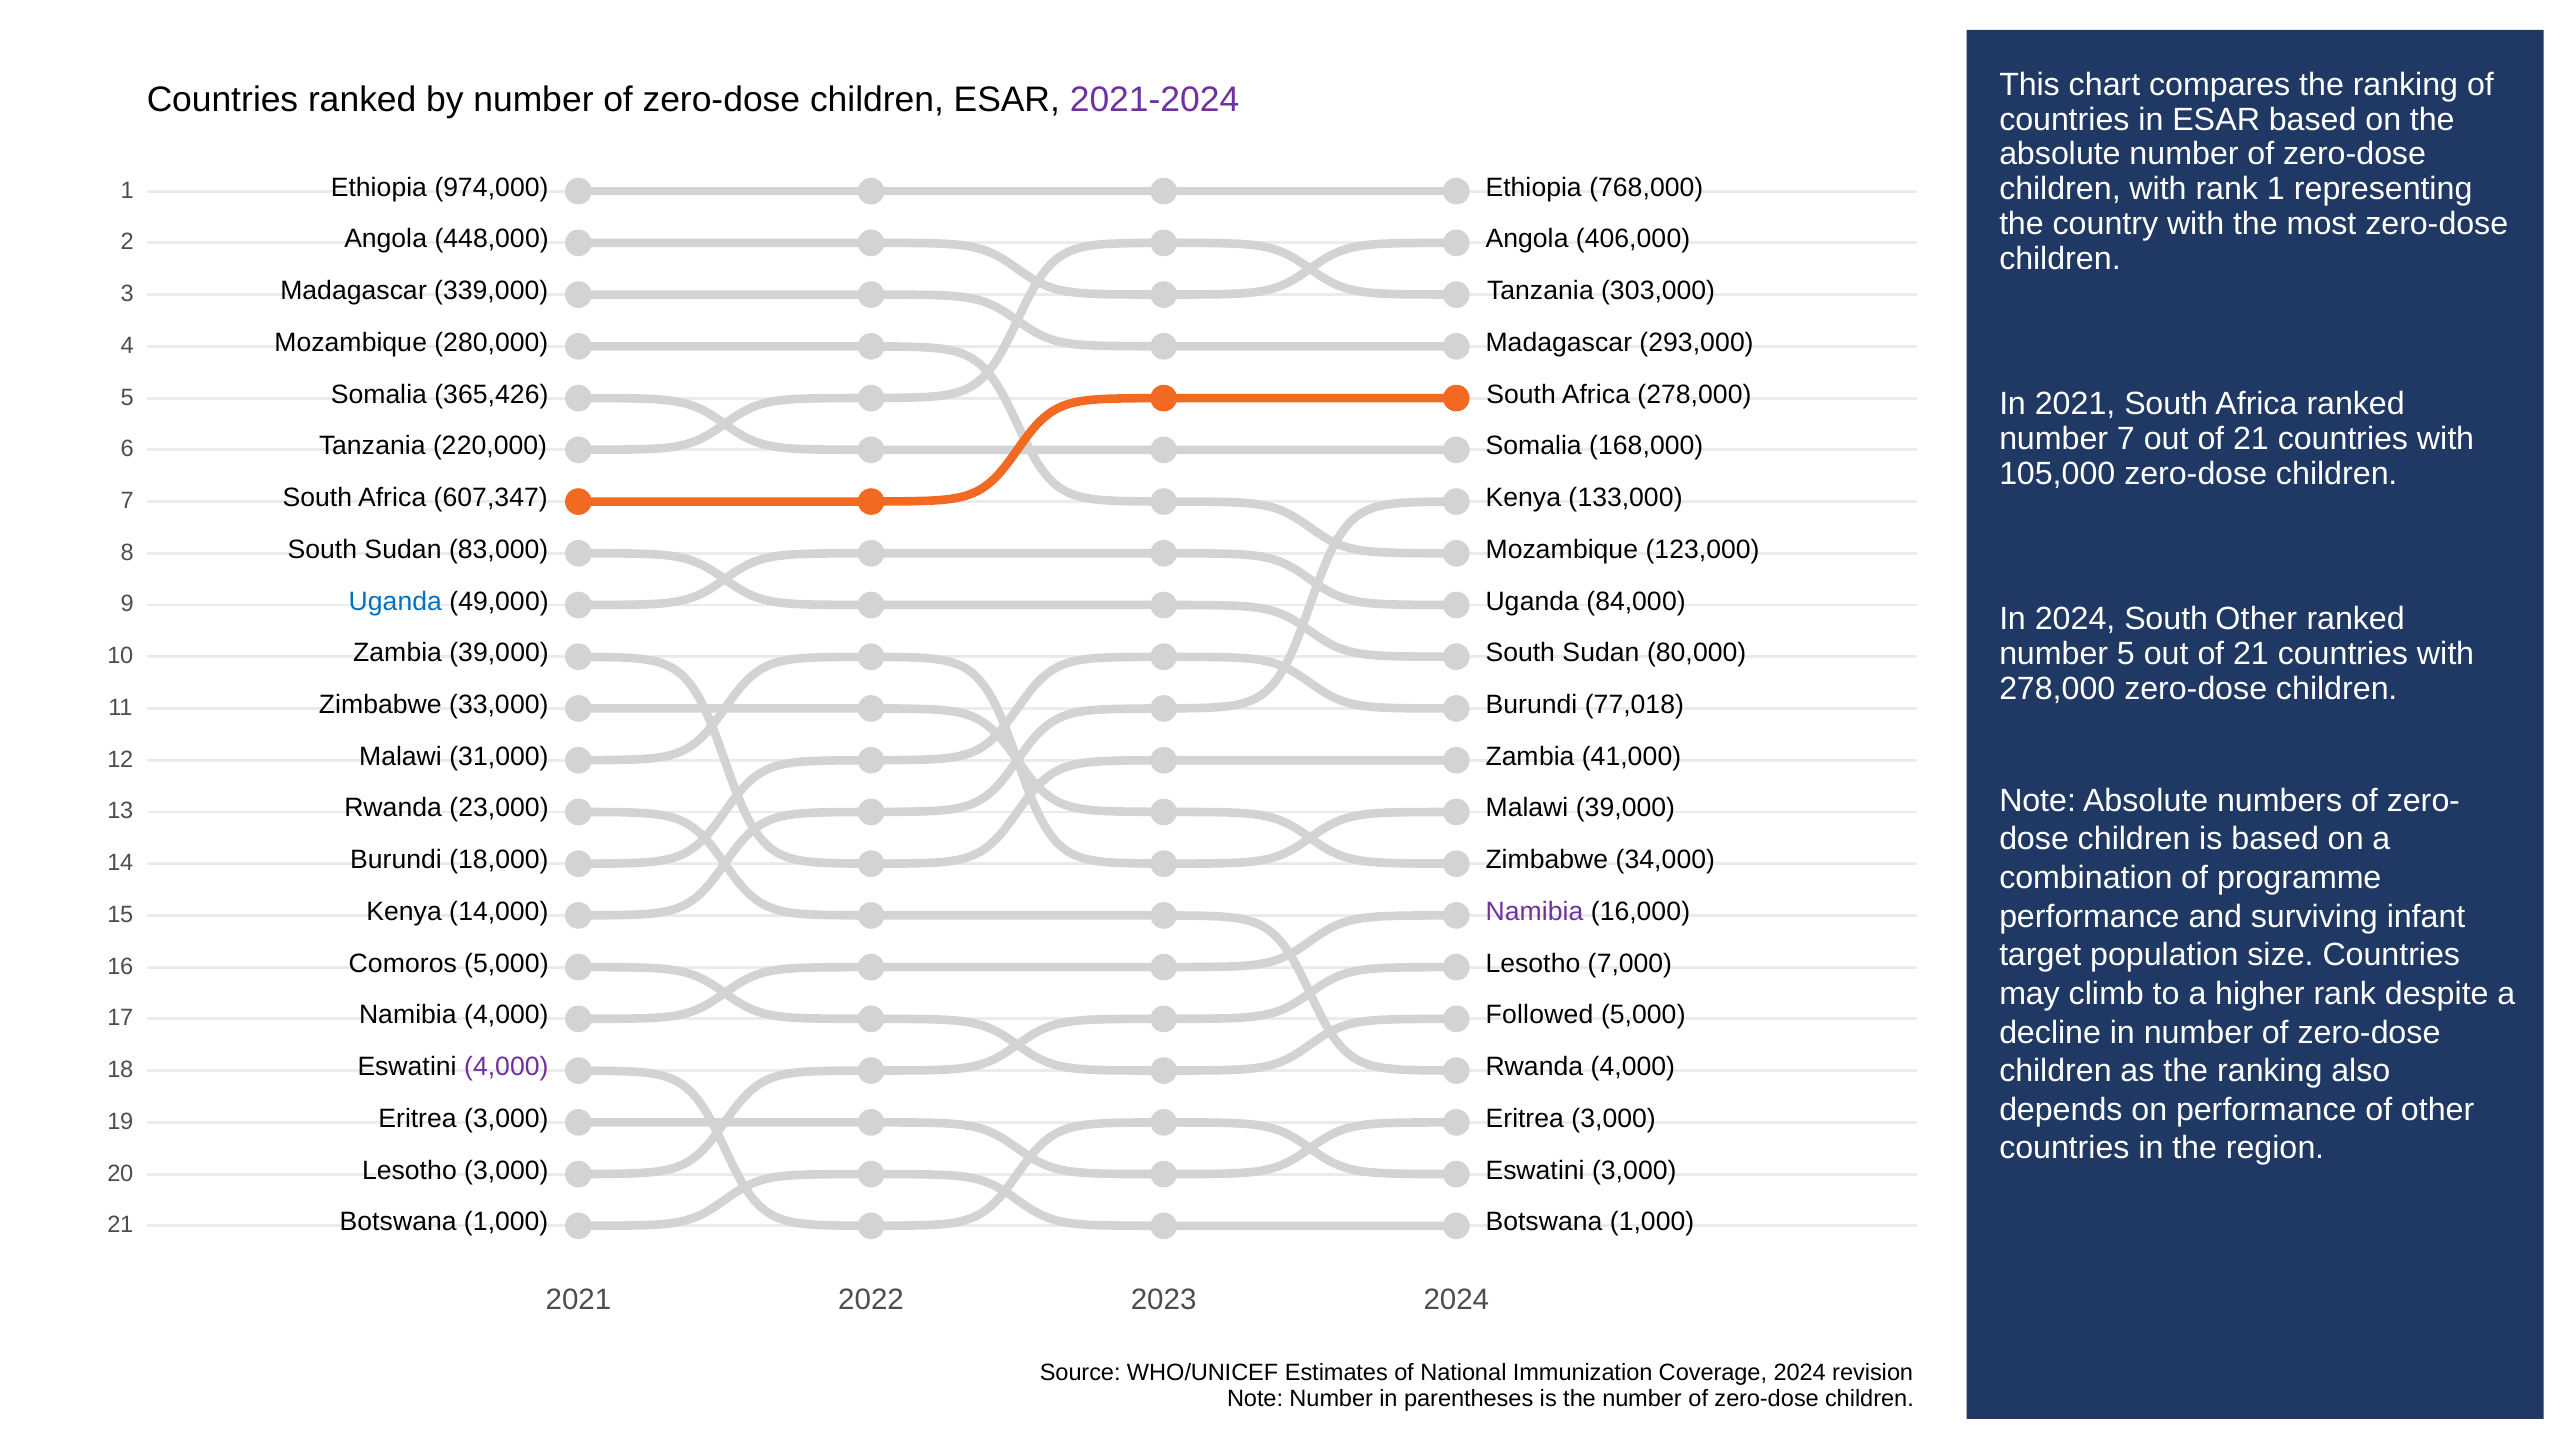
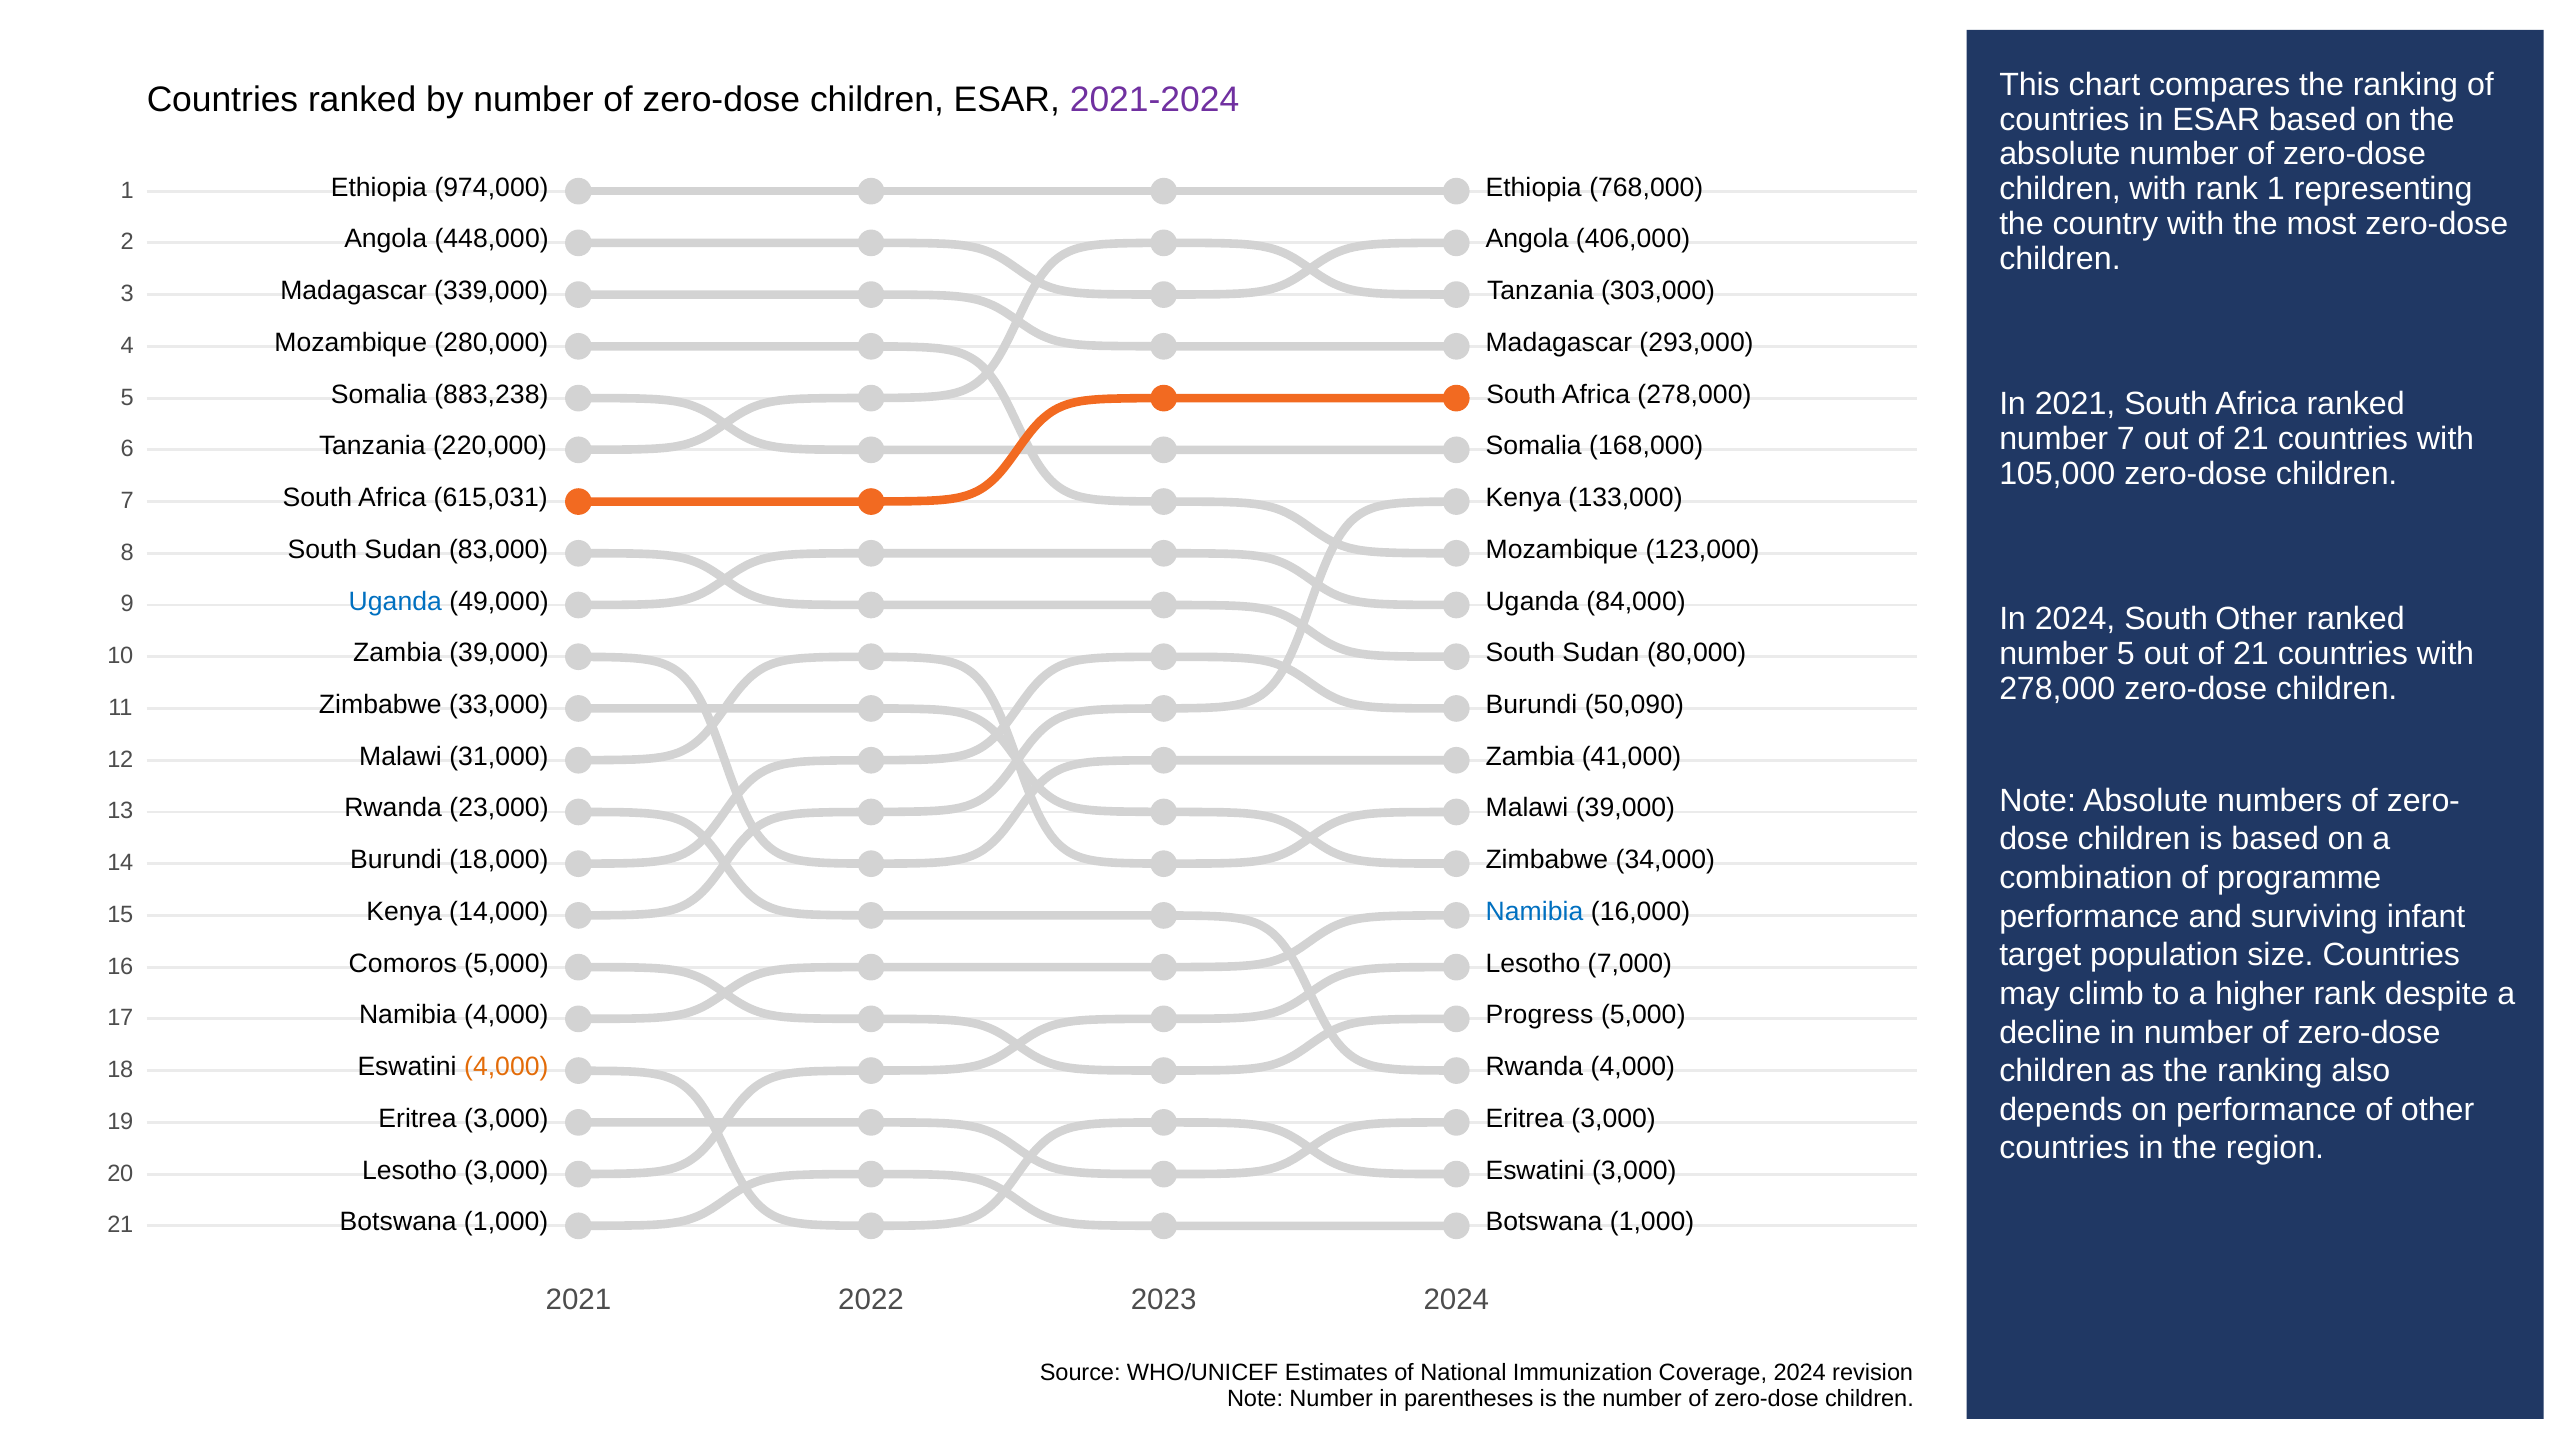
365,426: 365,426 -> 883,238 (491, 394)
607,347: 607,347 -> 615,031 (491, 498)
77,018: 77,018 -> 50,090 (1634, 705)
Namibia colour: purple -> blue (1535, 912)
Followed: Followed -> Progress (1540, 1015)
4,000 colour: purple -> orange (506, 1067)
